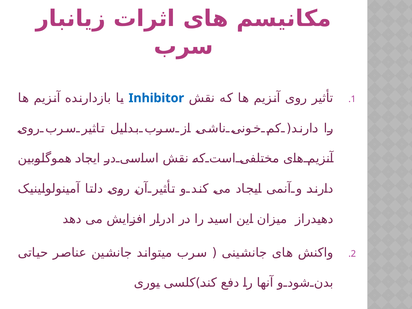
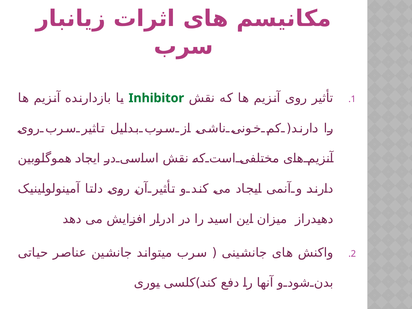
Inhibitor colour: blue -> green (156, 98)
